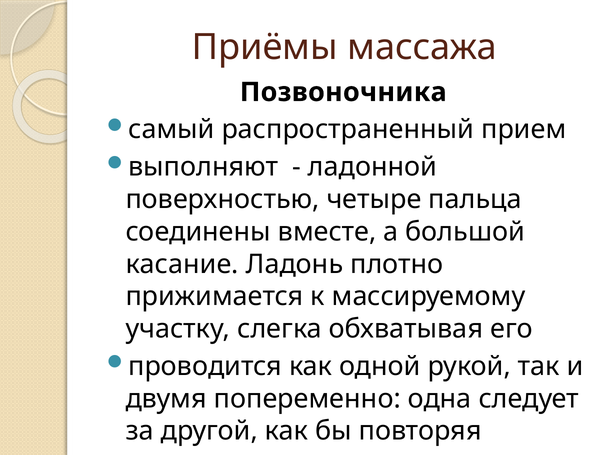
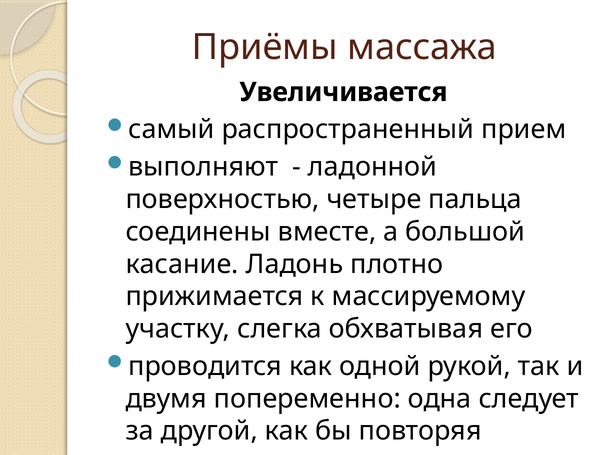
Позвоночника: Позвоночника -> Увеличивается (343, 92)
